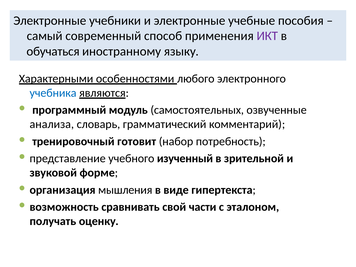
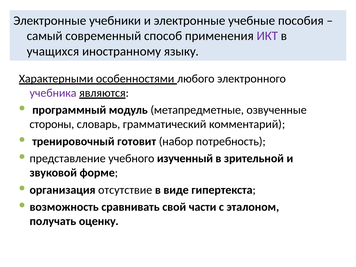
обучаться: обучаться -> учащихся (53, 51)
учебника colour: blue -> purple (53, 93)
самостоятельных: самостоятельных -> метапредметные (197, 110)
анализа: анализа -> стороны (52, 124)
мышления: мышления -> отсутствие (125, 190)
